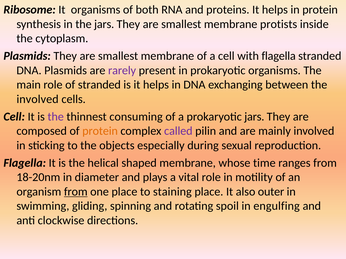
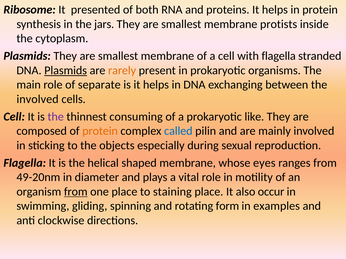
It organisms: organisms -> presented (96, 10)
Plasmids underline: none -> present (66, 71)
rarely colour: purple -> orange (122, 71)
of stranded: stranded -> separate (99, 85)
prokaryotic jars: jars -> like (254, 117)
called colour: purple -> blue (178, 131)
time: time -> eyes (264, 163)
18-20nm: 18-20nm -> 49-20nm (38, 178)
outer: outer -> occur (271, 192)
spoil: spoil -> form (227, 206)
engulfing: engulfing -> examples (277, 206)
